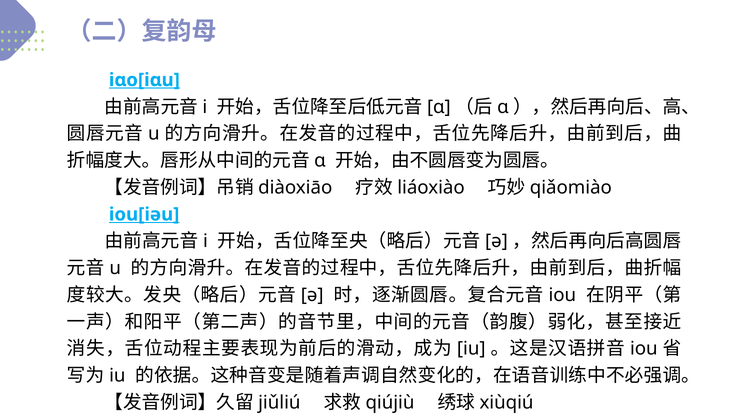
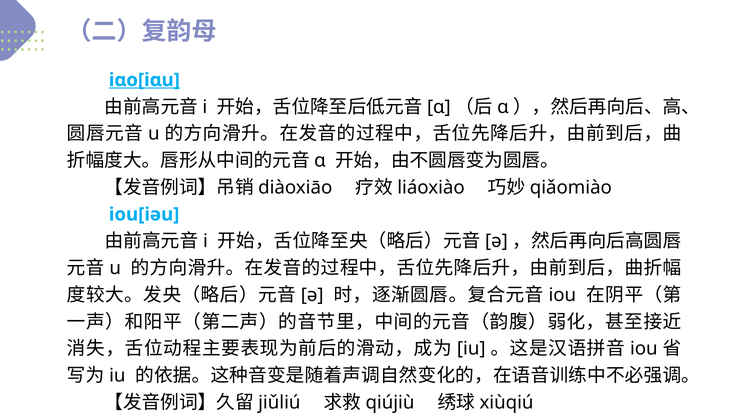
iou[iəu underline: present -> none (144, 214)
